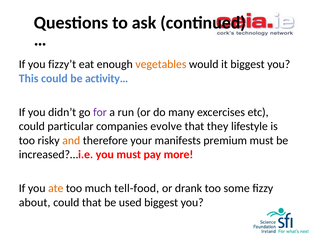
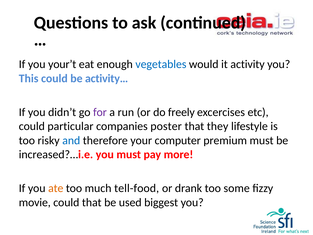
fizzy’t: fizzy’t -> your’t (62, 64)
vegetables colour: orange -> blue (161, 64)
it biggest: biggest -> activity (248, 64)
many: many -> freely (181, 112)
evolve: evolve -> poster (166, 126)
and colour: orange -> blue (71, 140)
manifests: manifests -> computer (178, 140)
about: about -> movie (35, 202)
